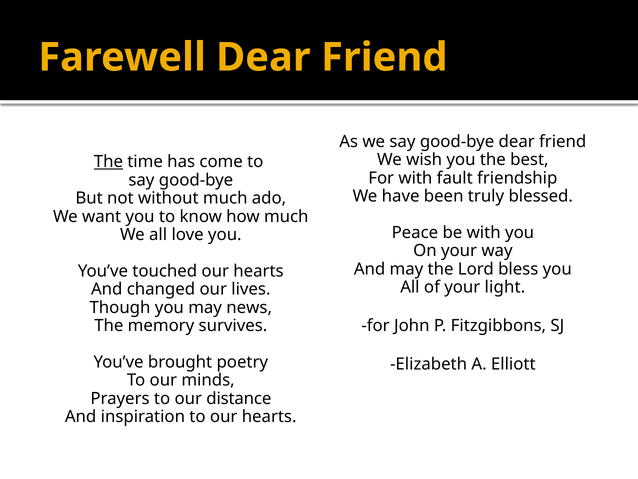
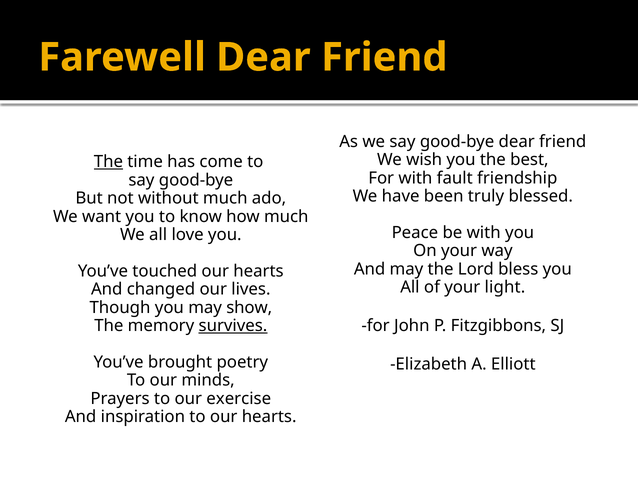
news: news -> show (249, 307)
survives underline: none -> present (233, 325)
distance: distance -> exercise (239, 398)
